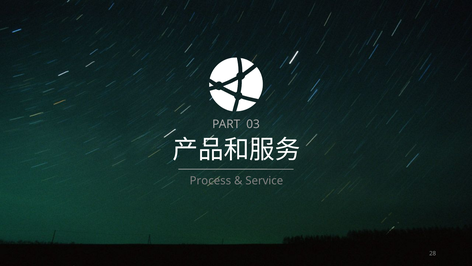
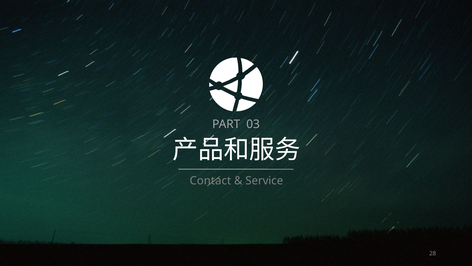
Process: Process -> Contact (210, 180)
